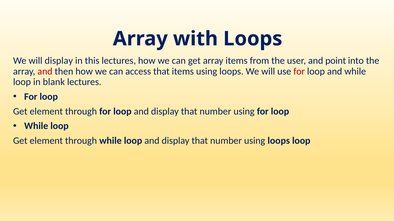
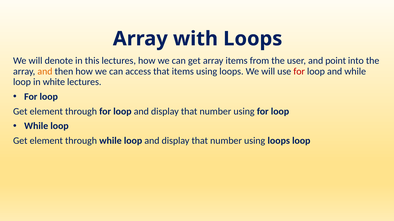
will display: display -> denote (59, 61)
and colour: red -> orange (45, 72)
blank: blank -> white (54, 82)
